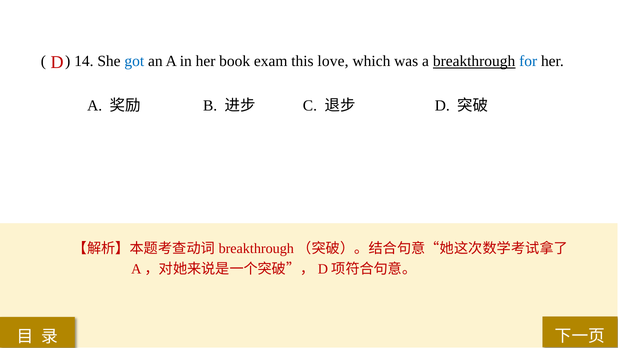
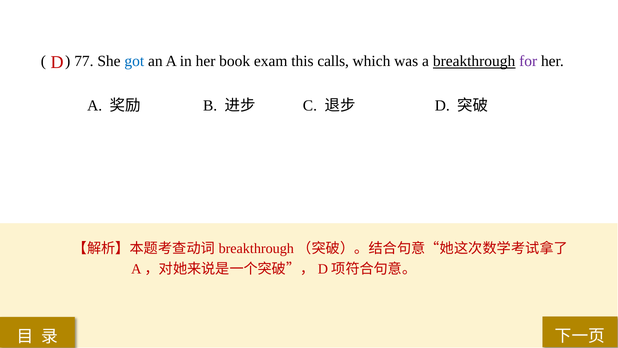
14: 14 -> 77 (84, 61)
love: love -> calls (333, 61)
for colour: blue -> purple (528, 61)
